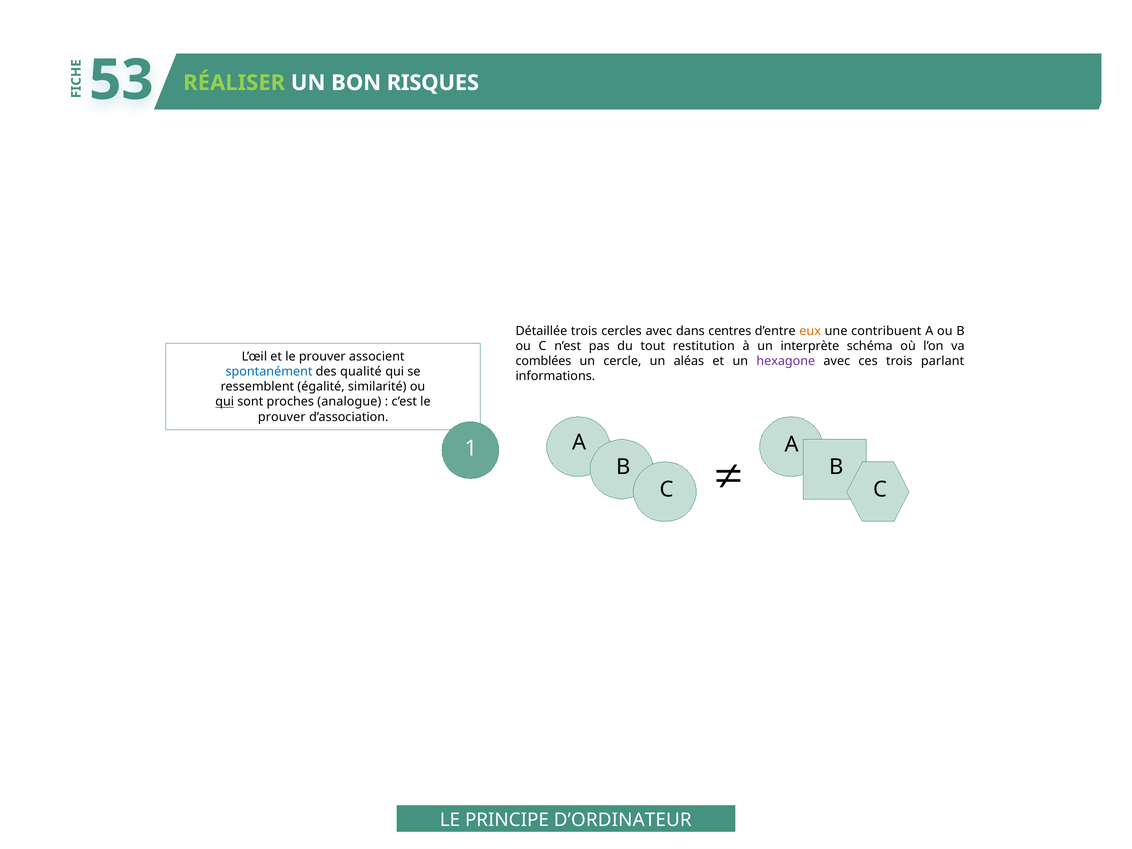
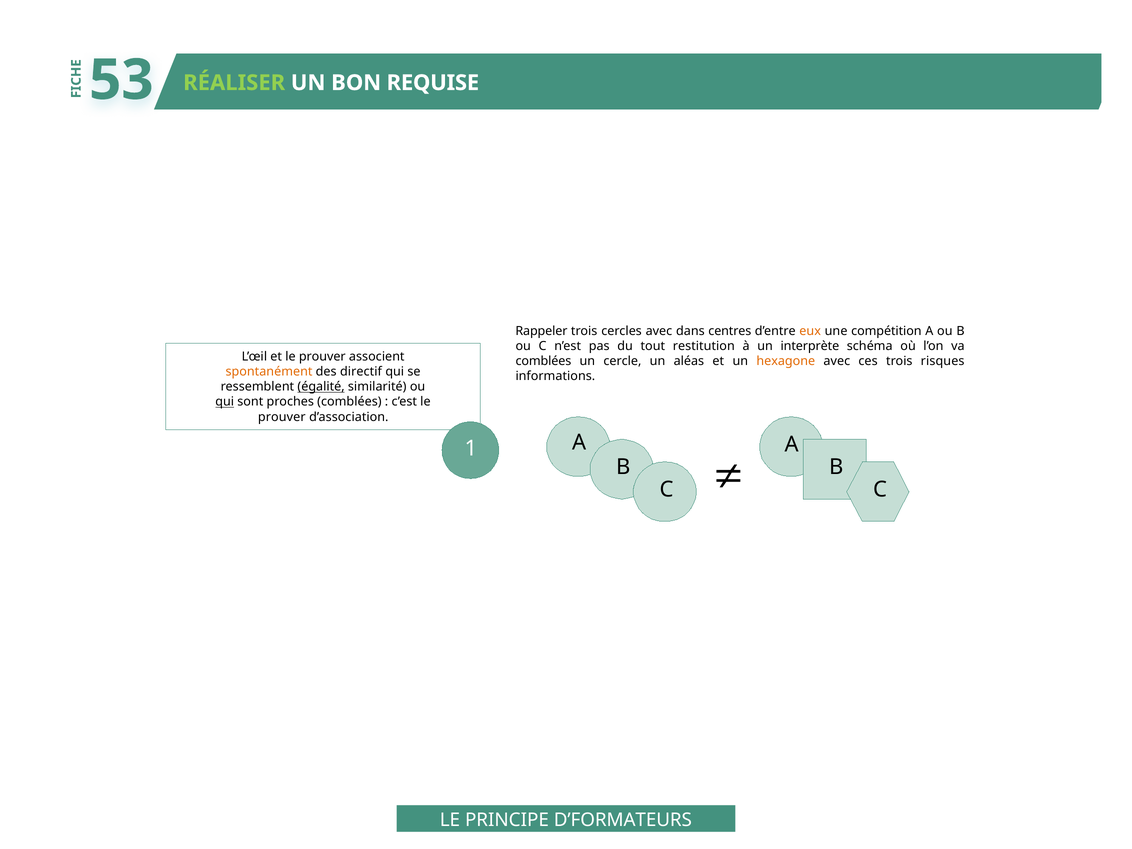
RISQUES: RISQUES -> REQUISE (433, 83)
Détaillée: Détaillée -> Rappeler (541, 331)
contribuent: contribuent -> compétition (886, 331)
hexagone colour: purple -> orange (786, 361)
parlant: parlant -> risques (943, 361)
spontanément colour: blue -> orange (269, 372)
qualité: qualité -> directif (361, 372)
égalité underline: none -> present (321, 387)
proches analogue: analogue -> comblées (349, 402)
D’ORDINATEUR: D’ORDINATEUR -> D’FORMATEURS (623, 820)
